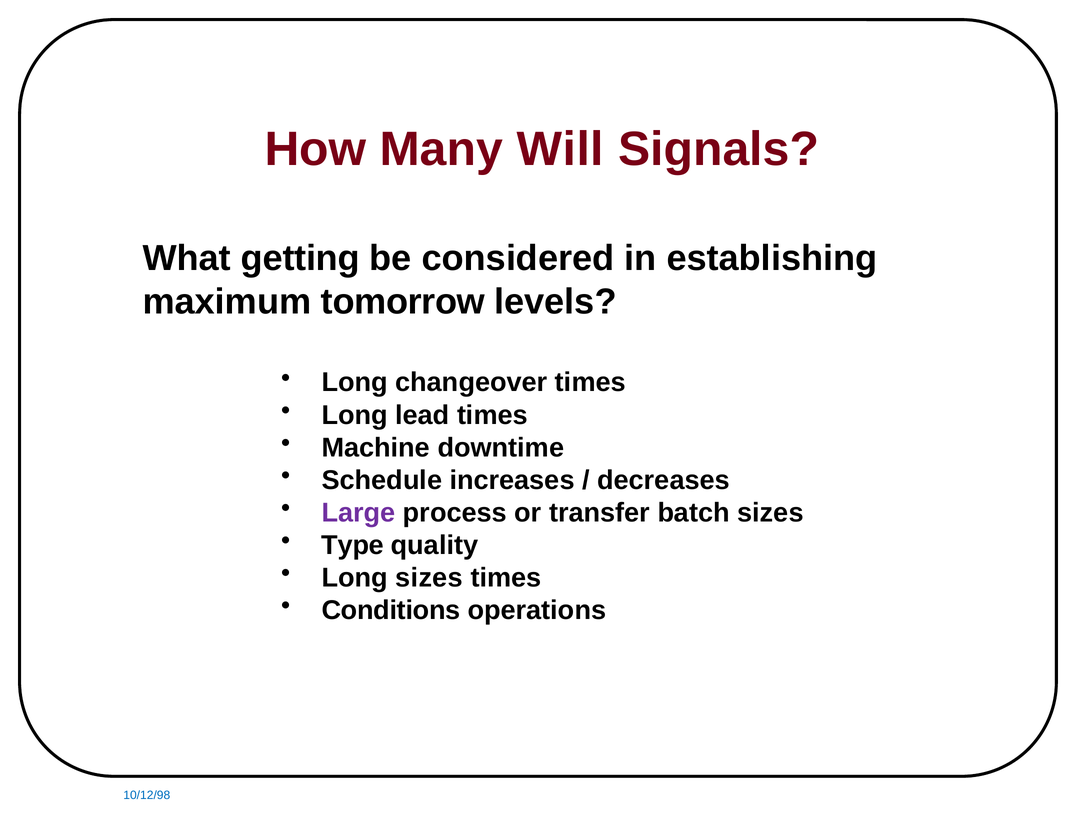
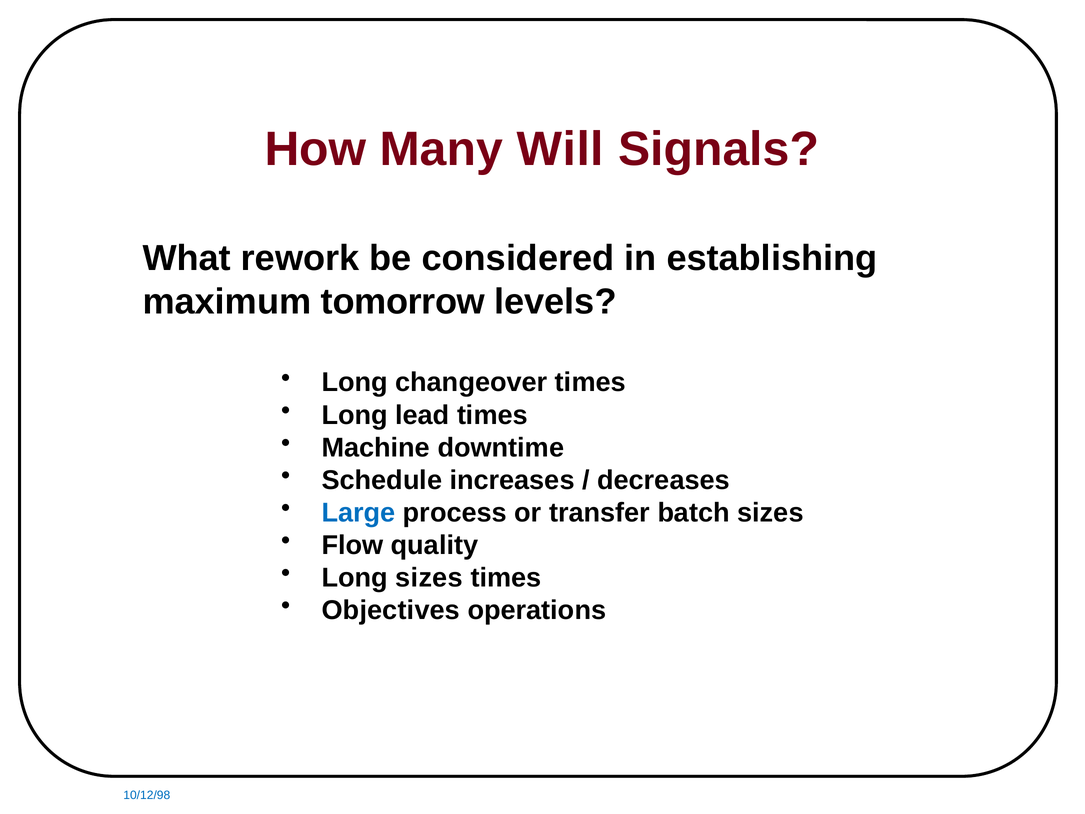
getting: getting -> rework (300, 258)
Large colour: purple -> blue (359, 513)
Type: Type -> Flow (353, 545)
Conditions: Conditions -> Objectives (391, 610)
